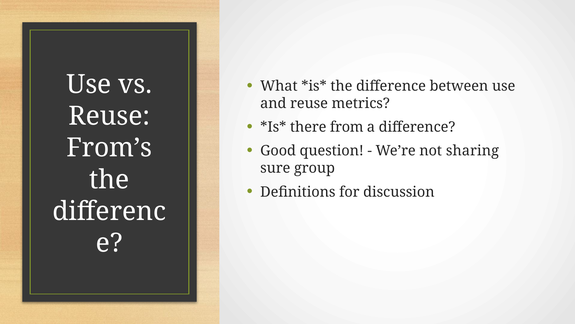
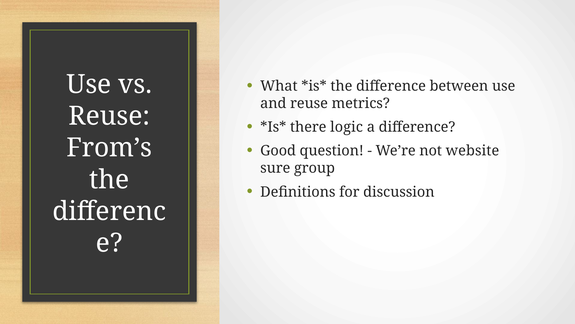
from: from -> logic (347, 127)
sharing: sharing -> website (472, 151)
